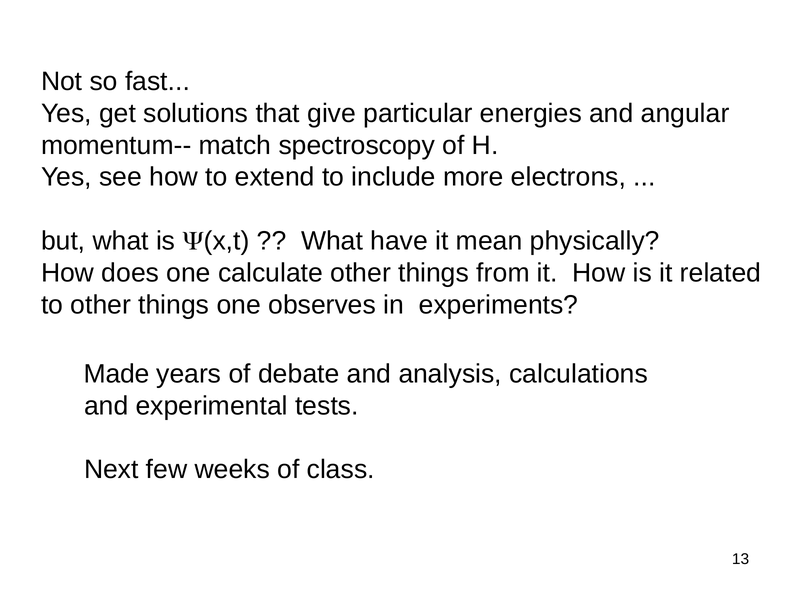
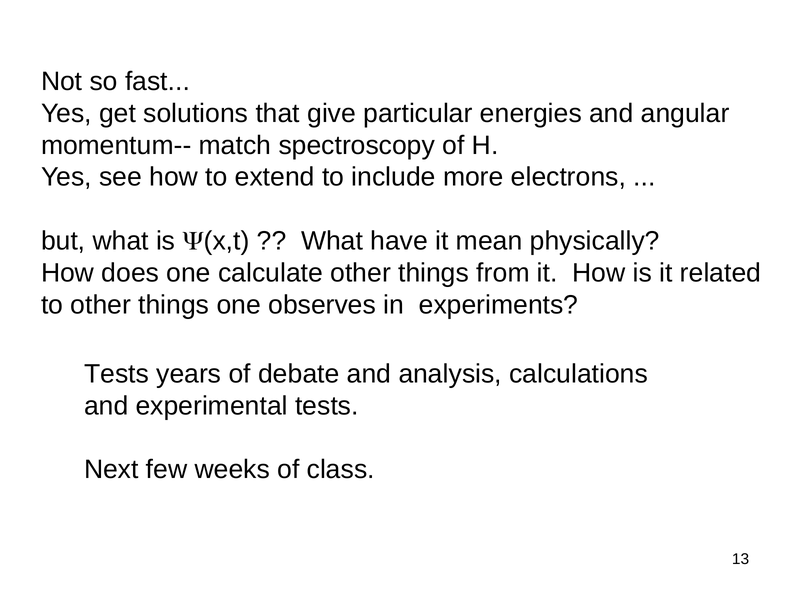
Made: Made -> Tests (117, 374)
